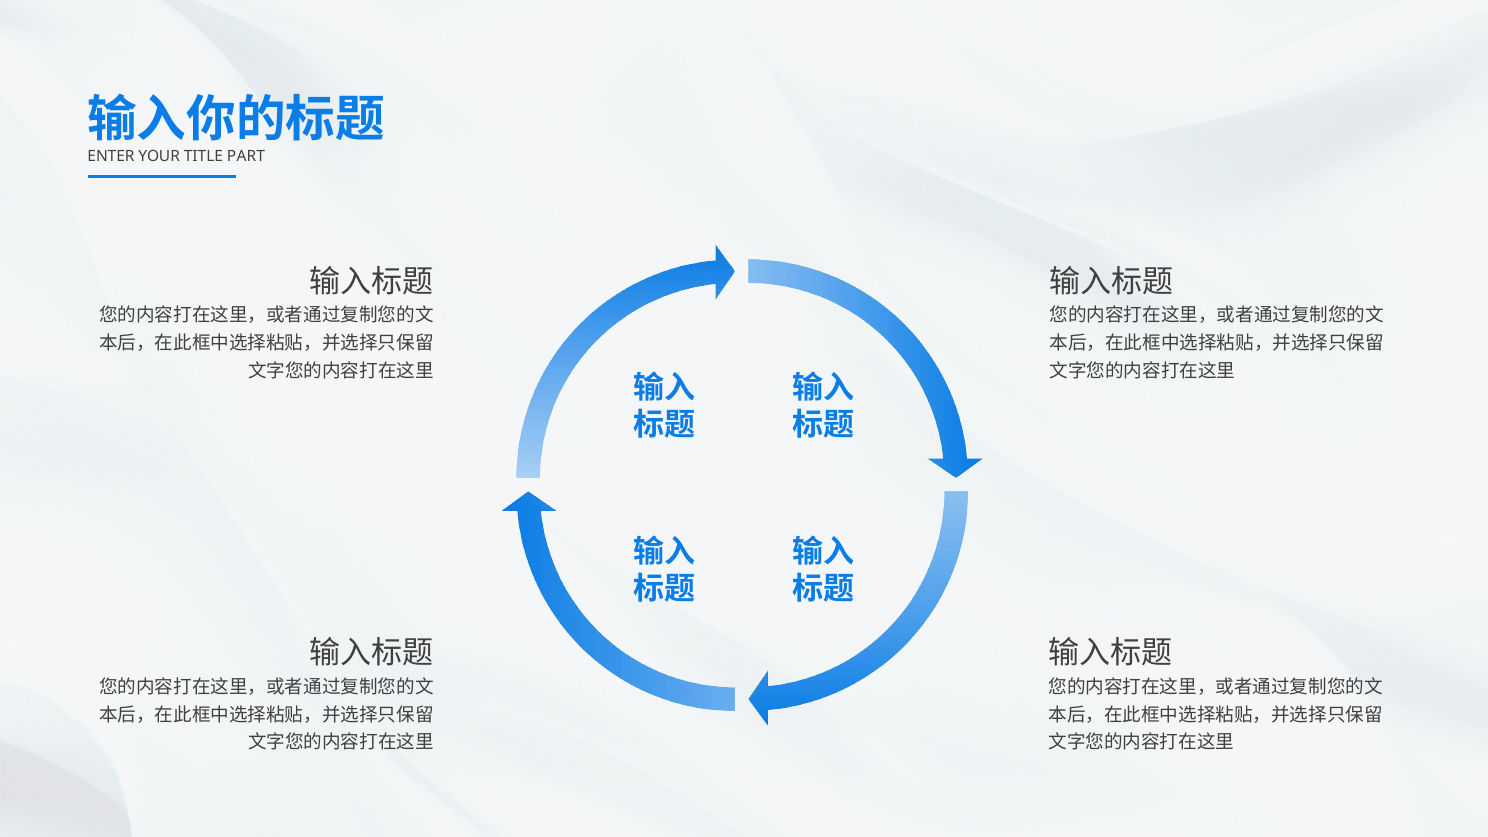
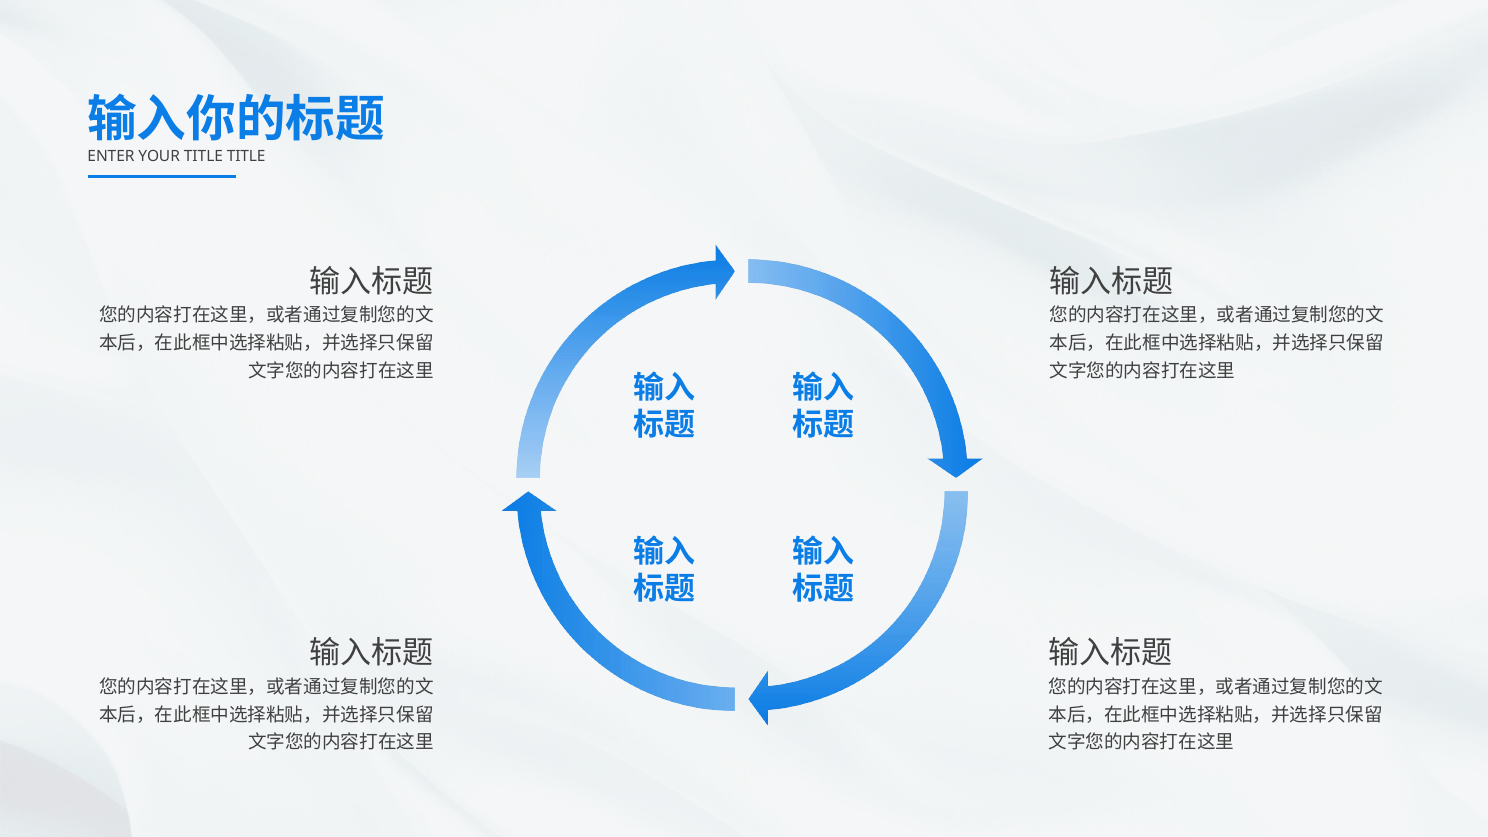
TITLE PART: PART -> TITLE (246, 156)
